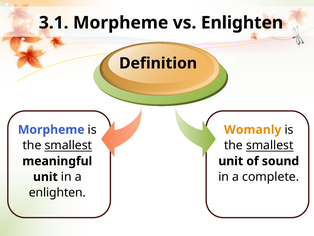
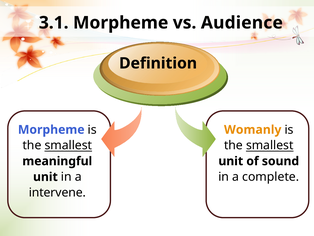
vs Enlighten: Enlighten -> Audience (242, 23)
enlighten: enlighten -> intervene (57, 192)
